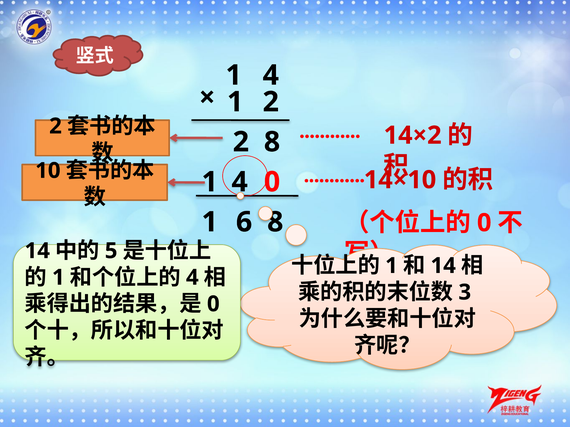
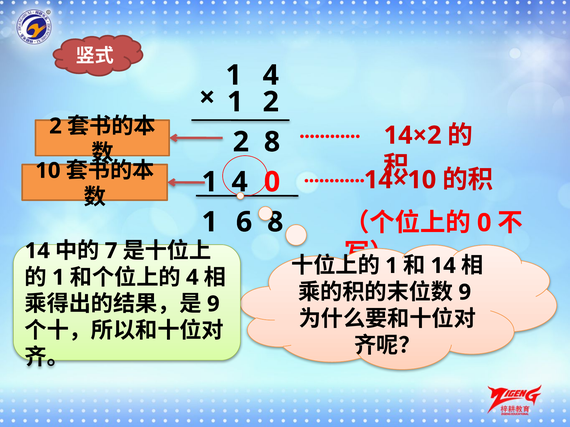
5: 5 -> 7 (111, 251)
3: 3 -> 9 (465, 293)
0: 0 -> 9 (213, 304)
